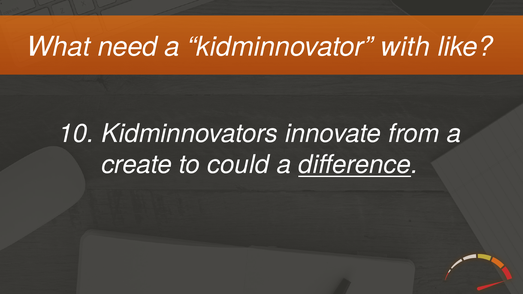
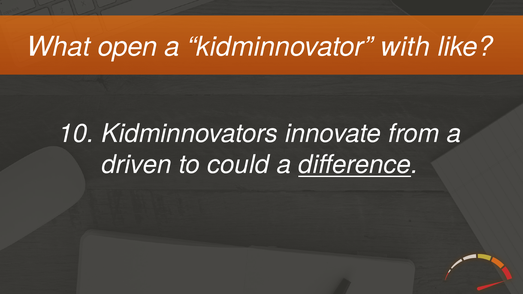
need: need -> open (128, 47)
create: create -> driven (137, 165)
